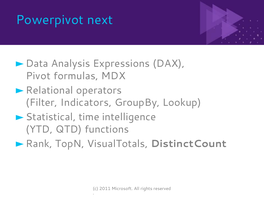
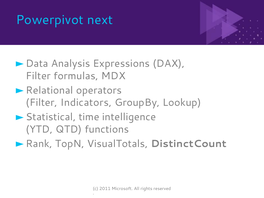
Pivot: Pivot -> Filter (38, 76)
